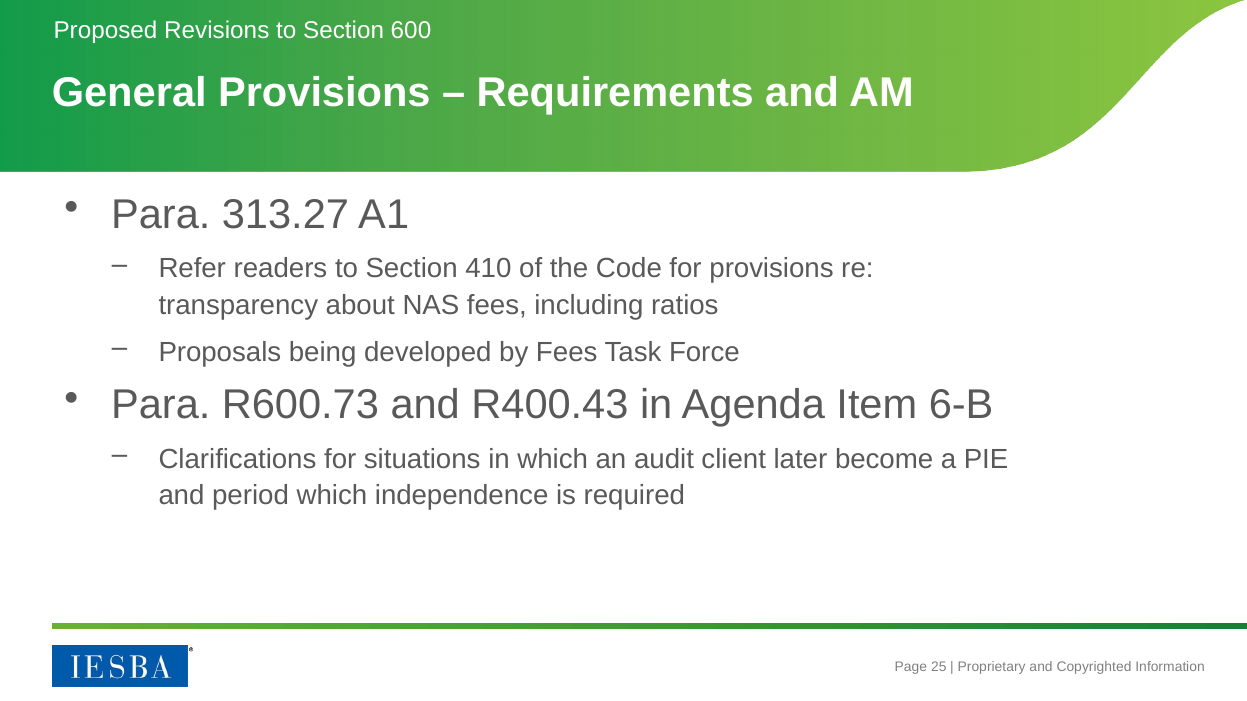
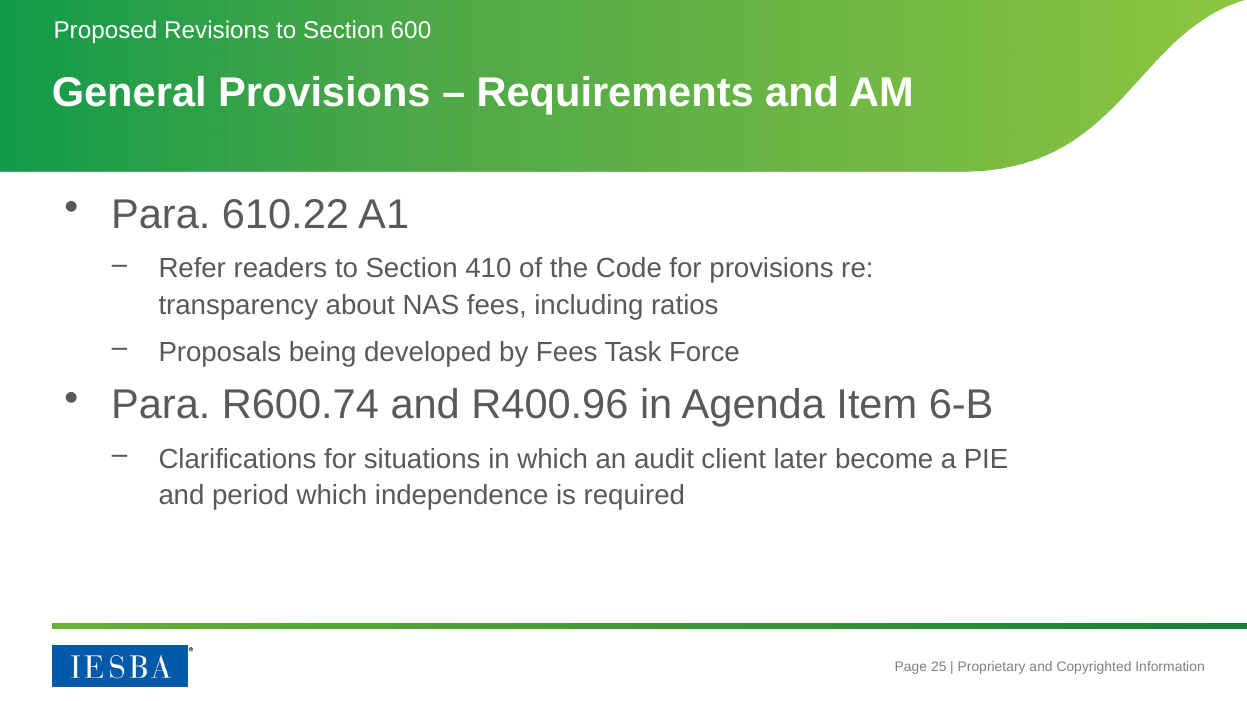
313.27: 313.27 -> 610.22 (285, 215)
R600.73: R600.73 -> R600.74 (300, 405)
R400.43: R400.43 -> R400.96 (550, 405)
